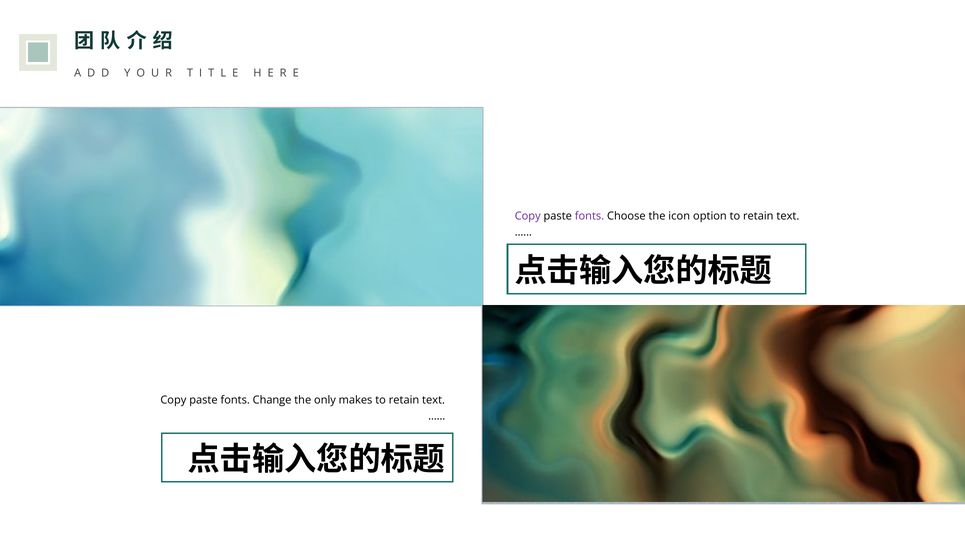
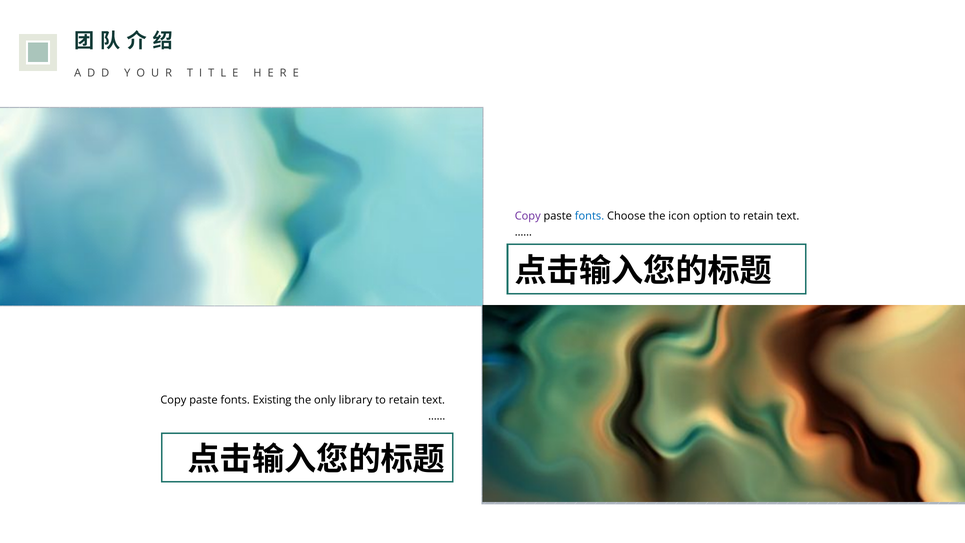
fonts colour: purple -> blue (590, 216)
Change: Change -> Existing (272, 400)
makes: makes -> library (356, 400)
